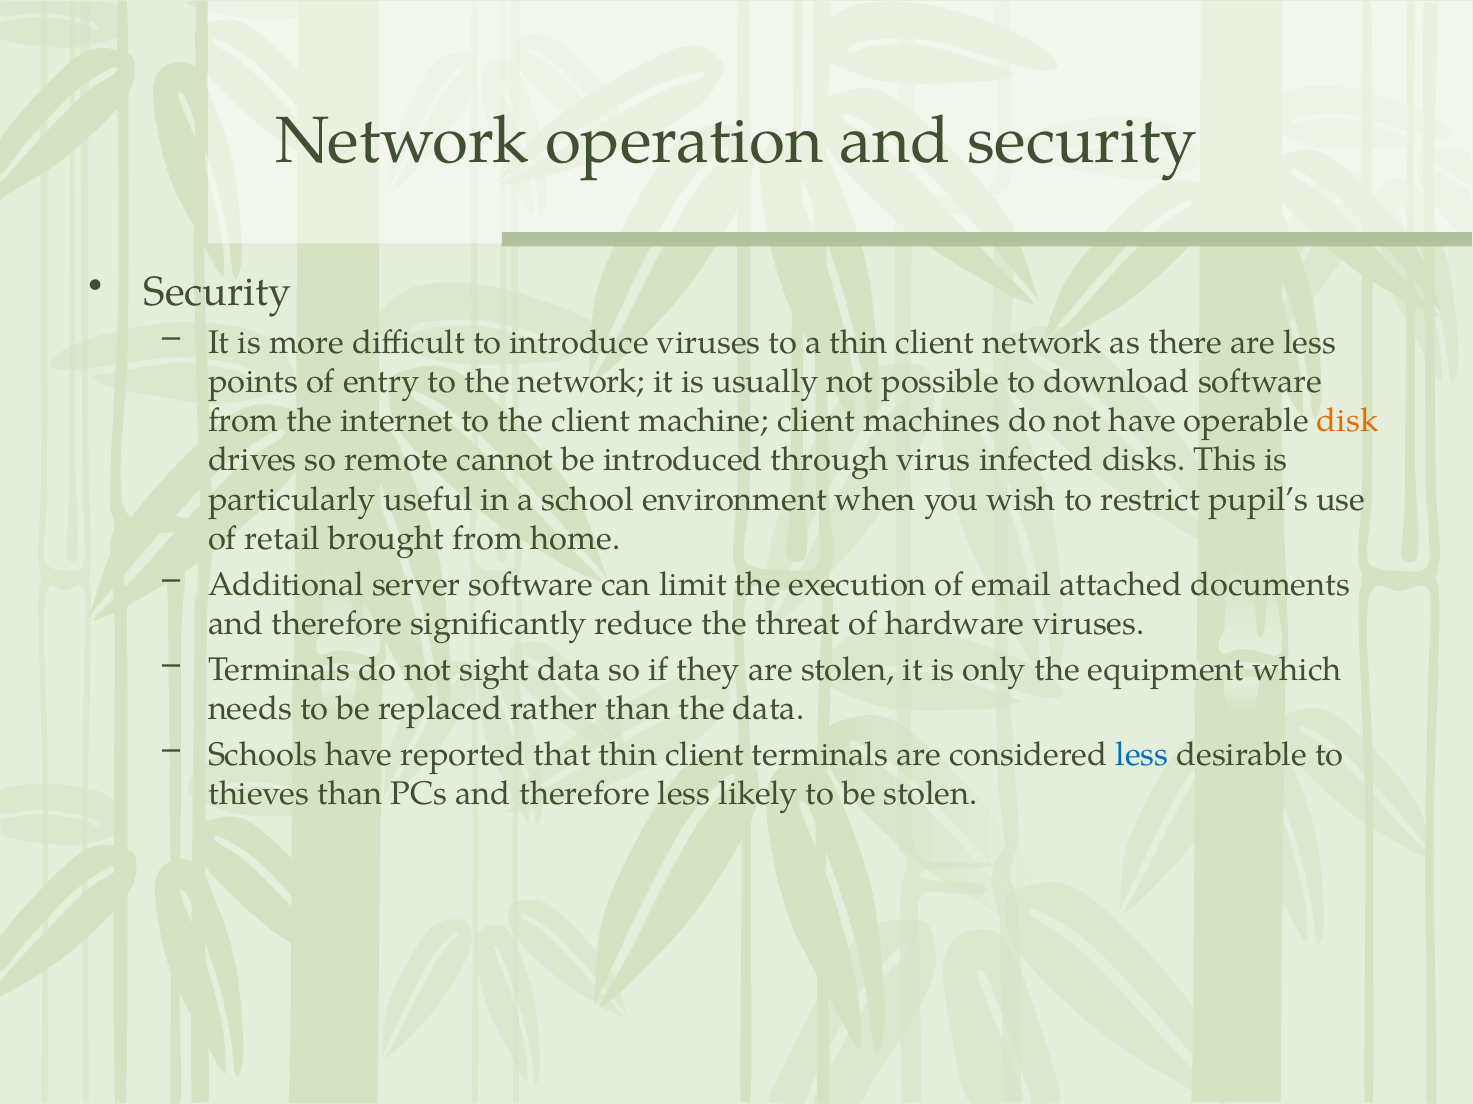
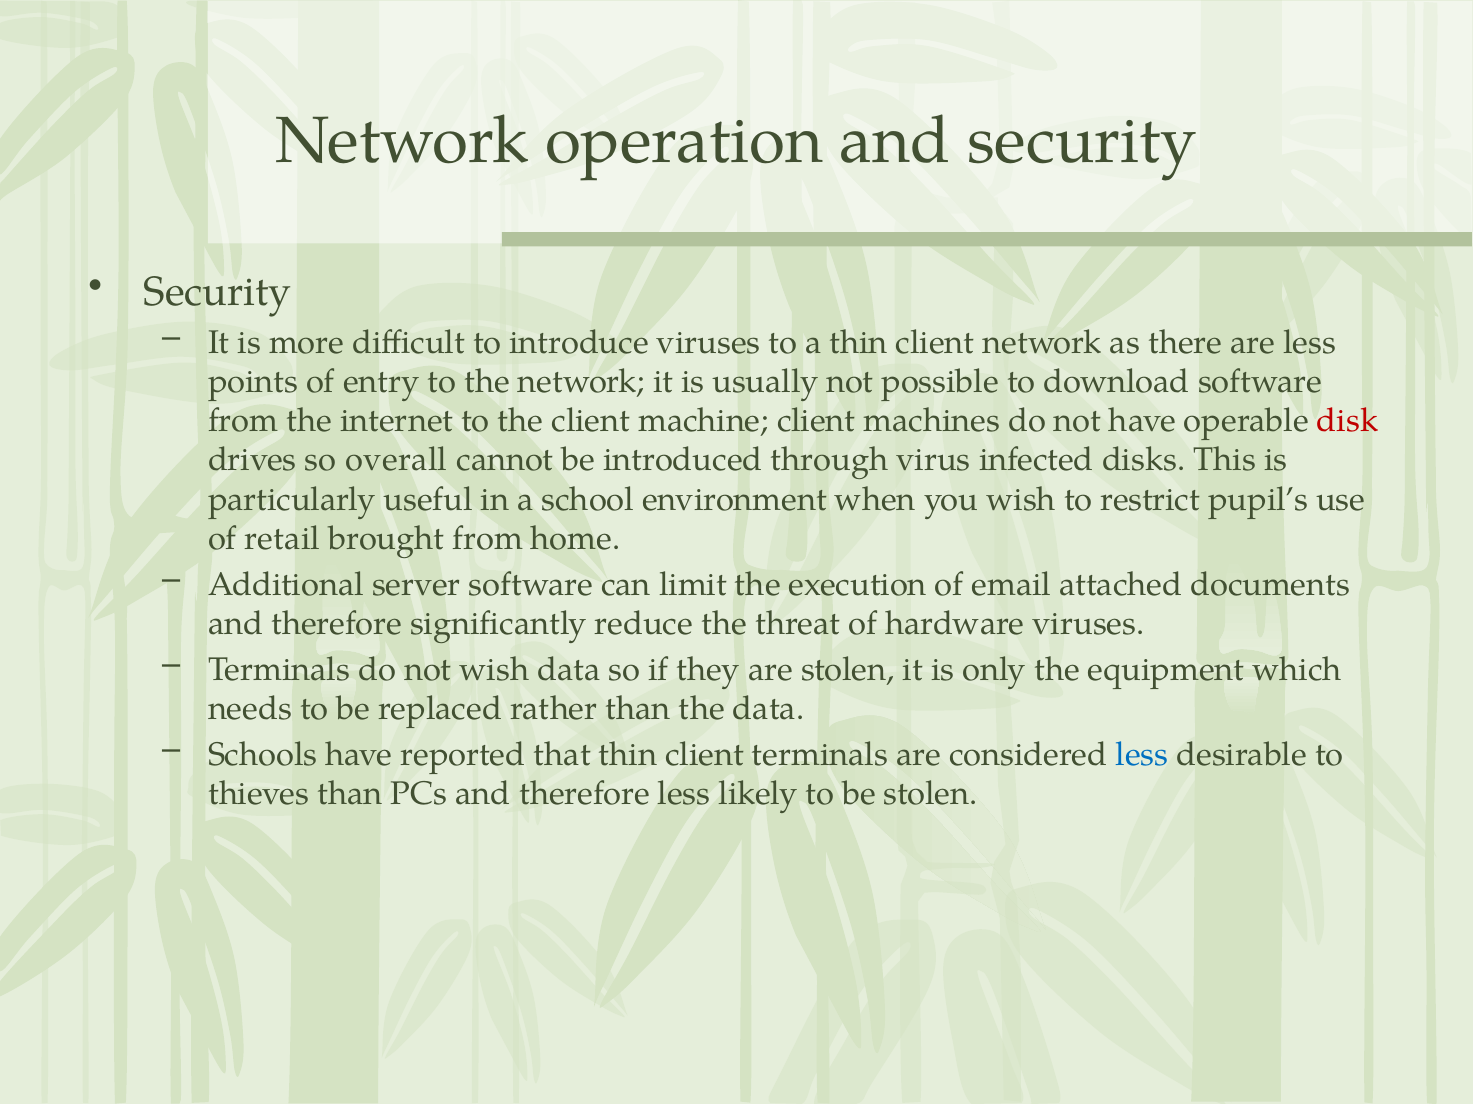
disk colour: orange -> red (1348, 421)
remote: remote -> overall (396, 461)
not sight: sight -> wish (494, 670)
